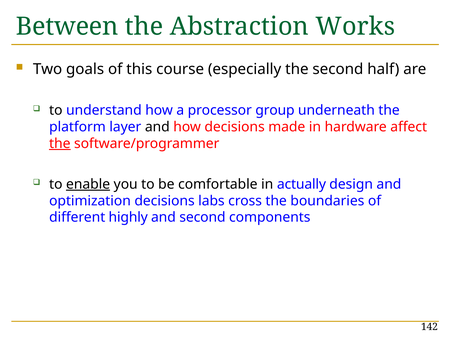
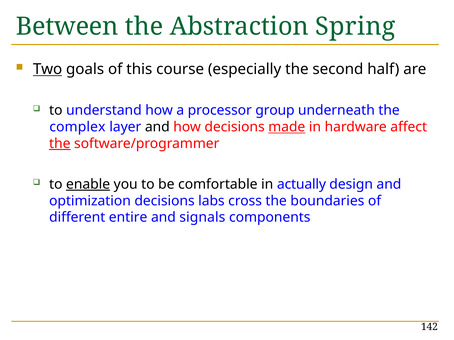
Works: Works -> Spring (355, 27)
Two underline: none -> present (48, 69)
platform: platform -> complex (77, 127)
made underline: none -> present (287, 127)
highly: highly -> entire (128, 218)
and second: second -> signals (202, 218)
